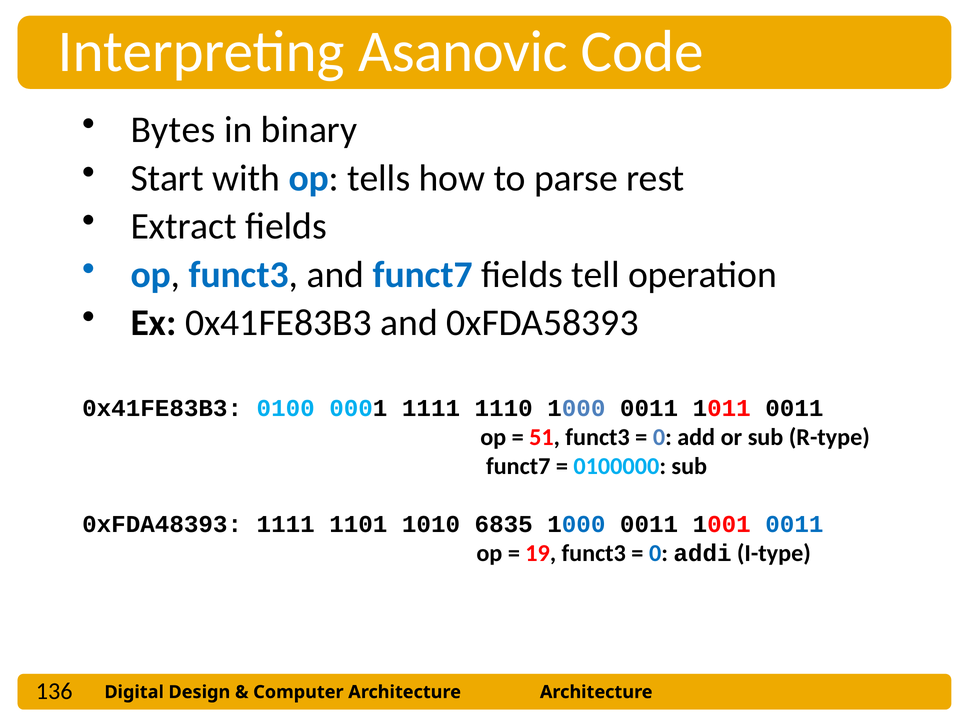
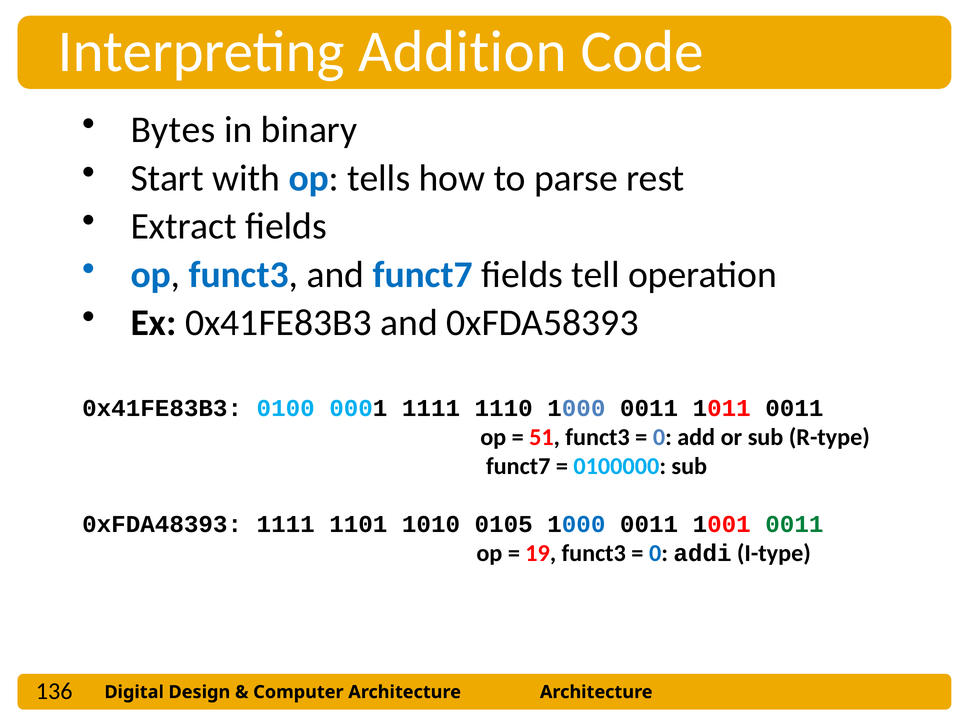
Asanovic: Asanovic -> Addition (462, 52)
6835: 6835 -> 0105 (504, 524)
0011 colour: blue -> green (794, 524)
